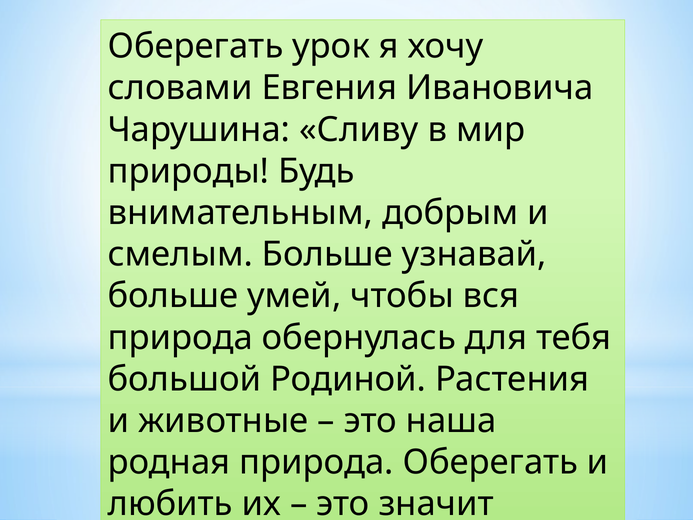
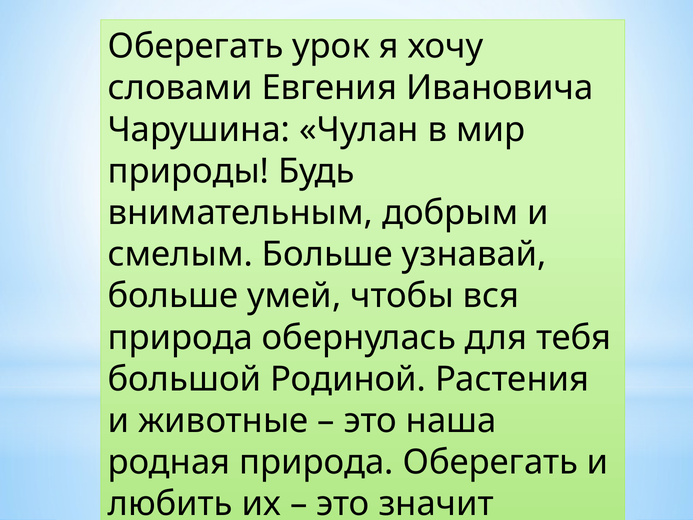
Сливу: Сливу -> Чулан (359, 130)
